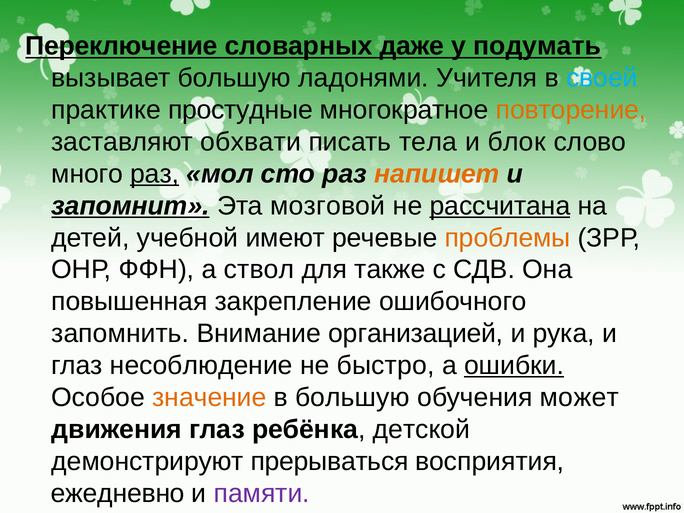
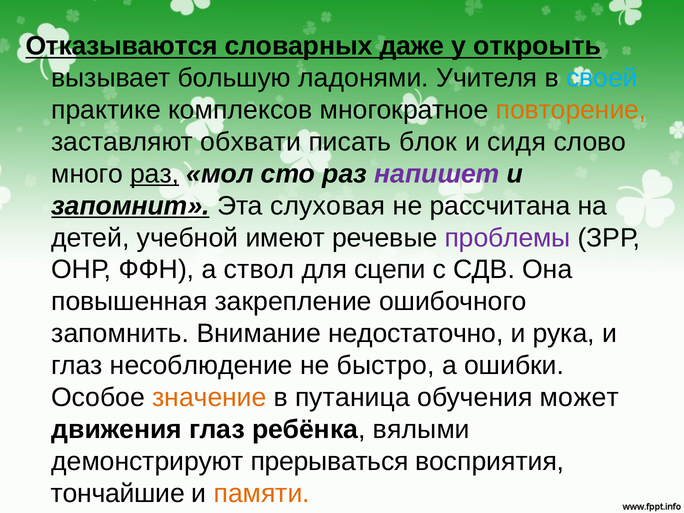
Переключение: Переключение -> Отказываются (122, 46)
подумать: подумать -> откроыть (537, 46)
простудные: простудные -> комплексов (240, 110)
тела: тела -> блок (428, 142)
блок: блок -> сидя (517, 142)
напишет colour: orange -> purple (437, 174)
мозговой: мозговой -> слуховая (328, 206)
рассчитана underline: present -> none (500, 206)
проблемы colour: orange -> purple (508, 238)
также: также -> сцепи (390, 270)
организацией: организацией -> недостаточно (416, 334)
ошибки underline: present -> none (514, 366)
в большую: большую -> путаница (352, 397)
детской: детской -> вялыми (421, 429)
ежедневно: ежедневно -> тончайшие (118, 493)
памяти colour: purple -> orange (262, 493)
